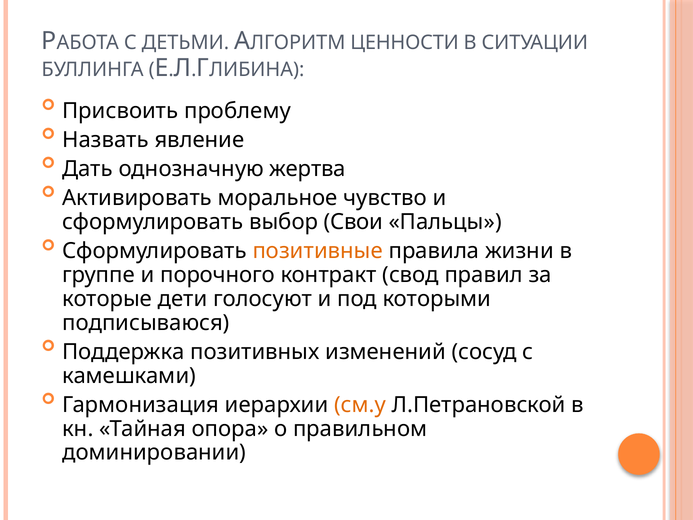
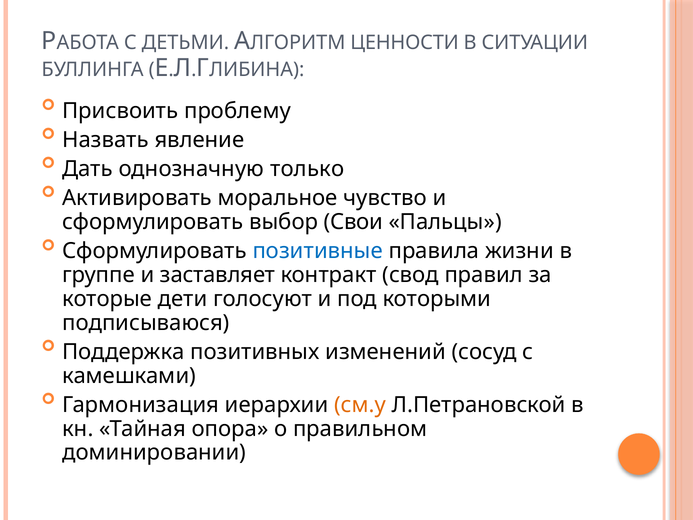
жертва: жертва -> только (307, 169)
позитивные colour: orange -> blue (318, 251)
порочного: порочного -> заставляет (218, 275)
